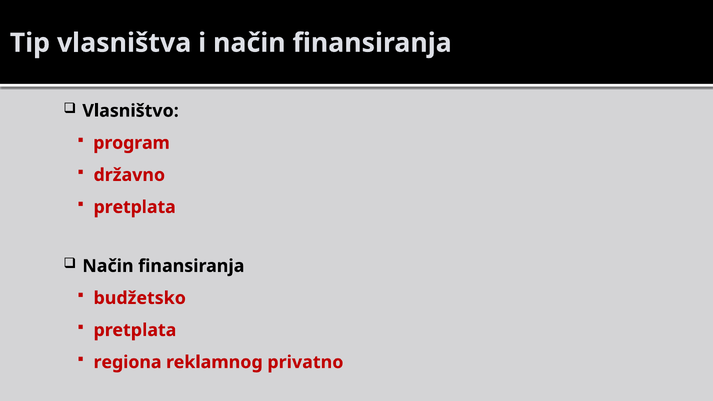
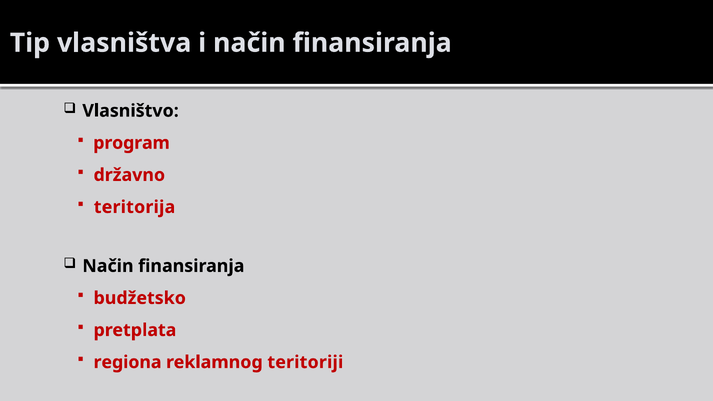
pretplata: pretplata -> teritorija (134, 207)
privatno: privatno -> teritoriji (305, 362)
